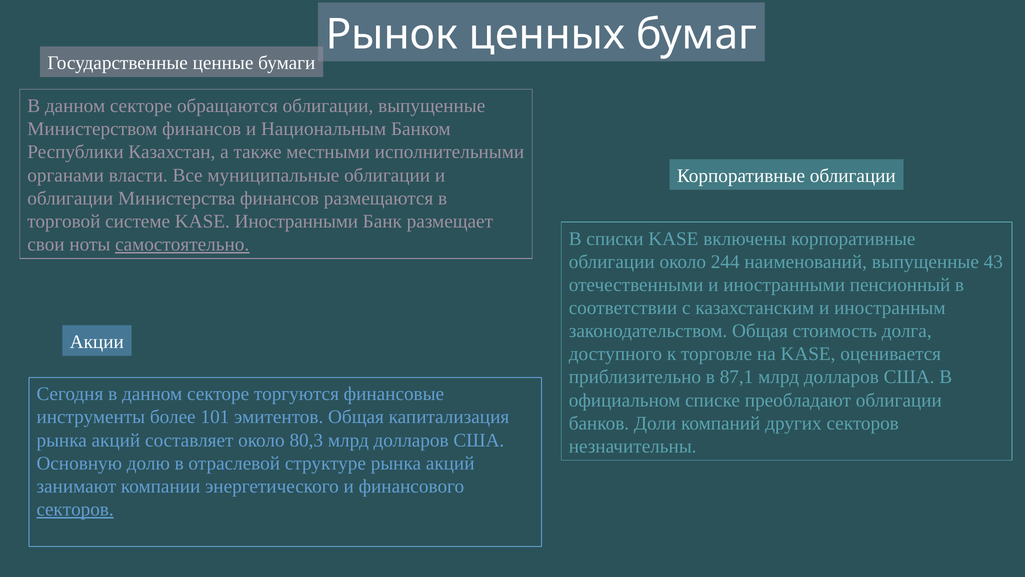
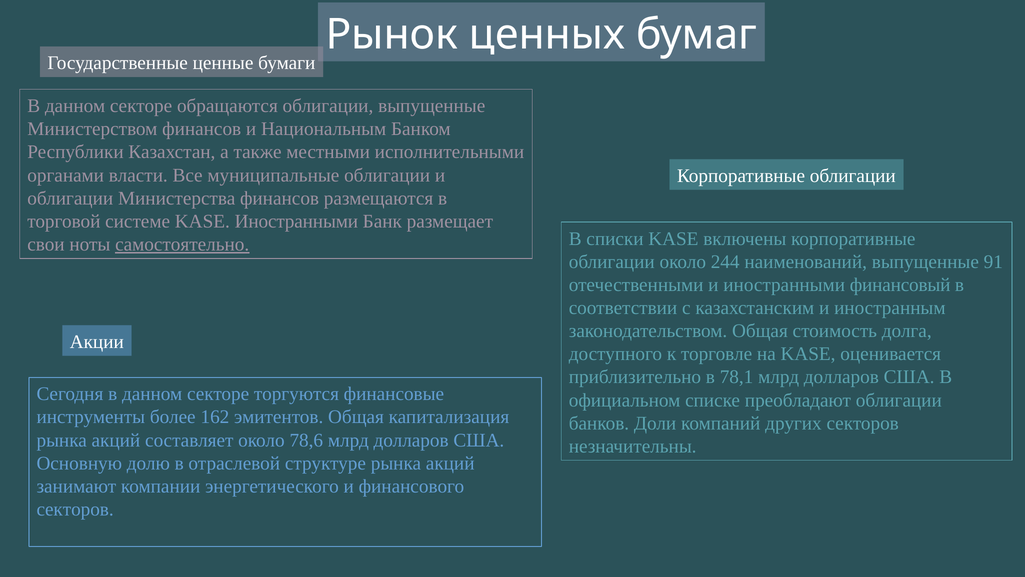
43: 43 -> 91 (993, 262)
пенсионный: пенсионный -> финансовый (900, 285)
87,1: 87,1 -> 78,1 (737, 377)
101: 101 -> 162 (215, 417)
80,3: 80,3 -> 78,6 (306, 440)
секторов underline: present -> none (75, 509)
